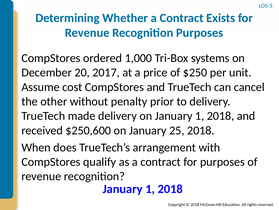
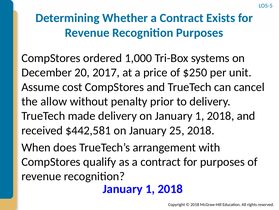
other: other -> allow (54, 101)
$250,600: $250,600 -> $442,581 (88, 130)
